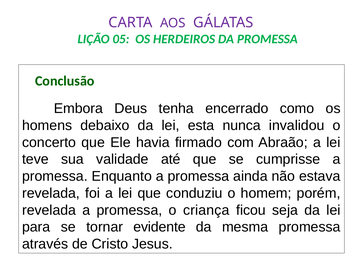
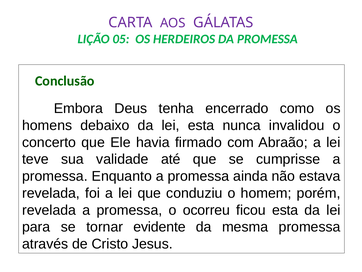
criança: criança -> ocorreu (206, 210)
ficou seja: seja -> esta (285, 210)
